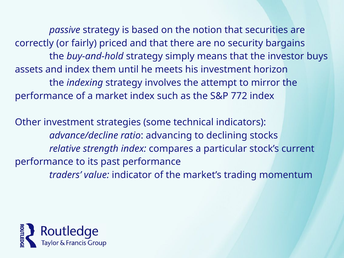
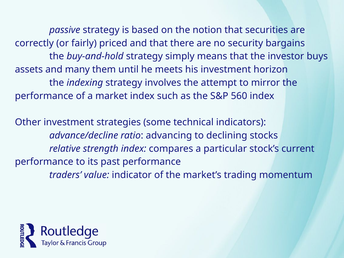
and index: index -> many (77, 69)
772: 772 -> 560 (239, 96)
